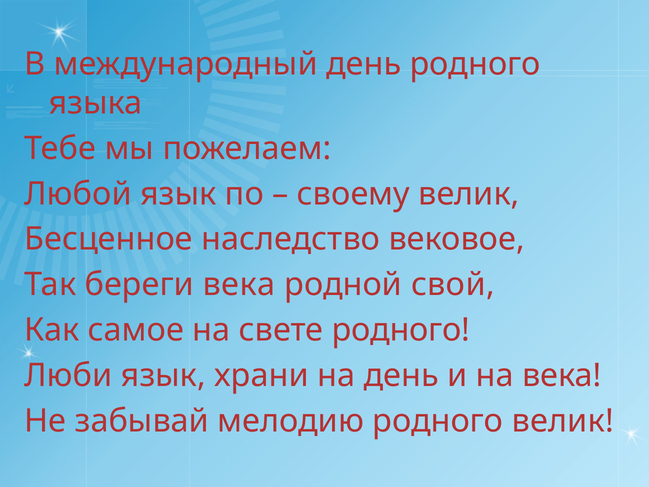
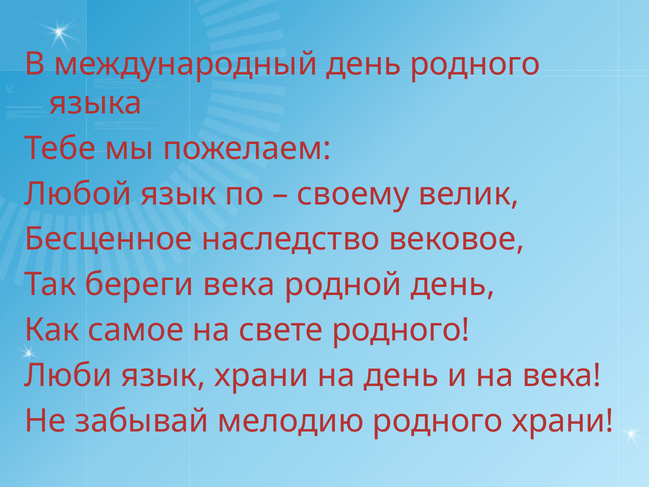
родной свой: свой -> день (453, 285)
родного велик: велик -> храни (563, 421)
